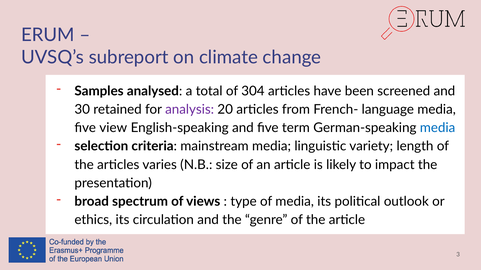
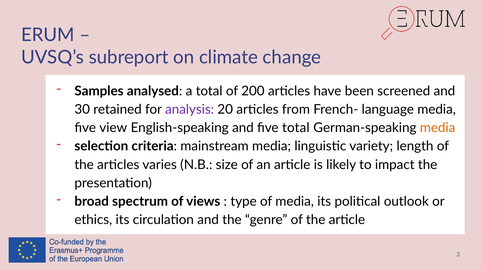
304: 304 -> 200 (253, 91)
five term: term -> total (296, 128)
media colour: blue -> orange (438, 128)
